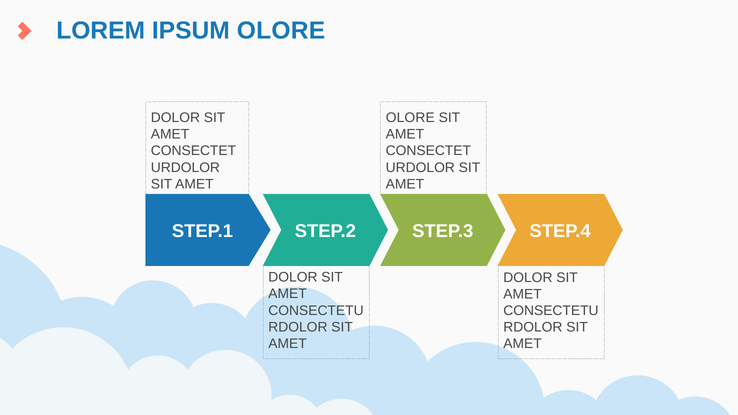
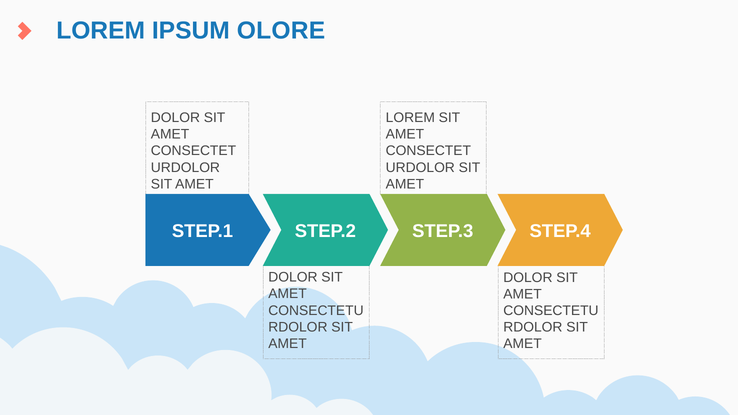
OLORE: OLORE -> LOREM (410, 118)
